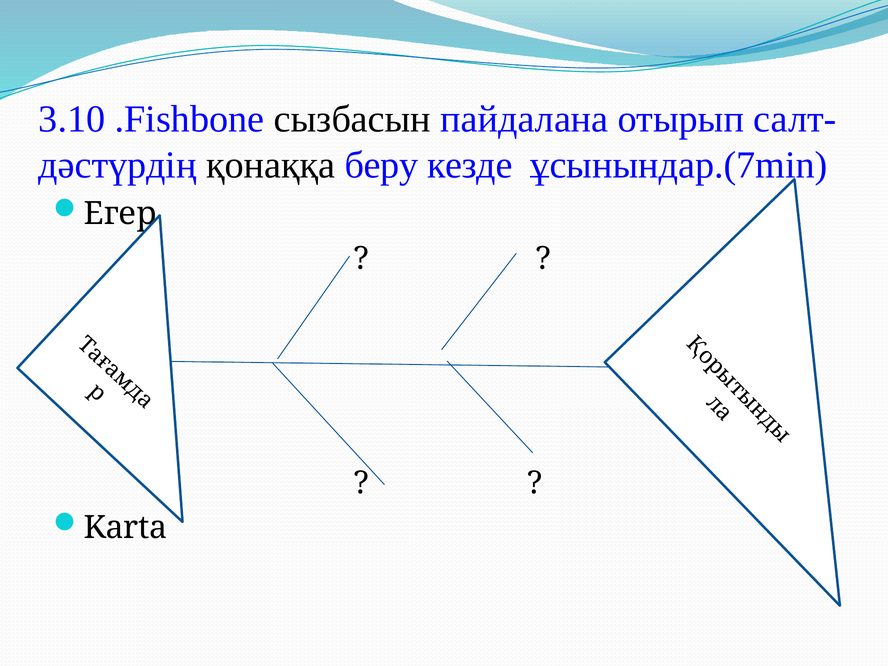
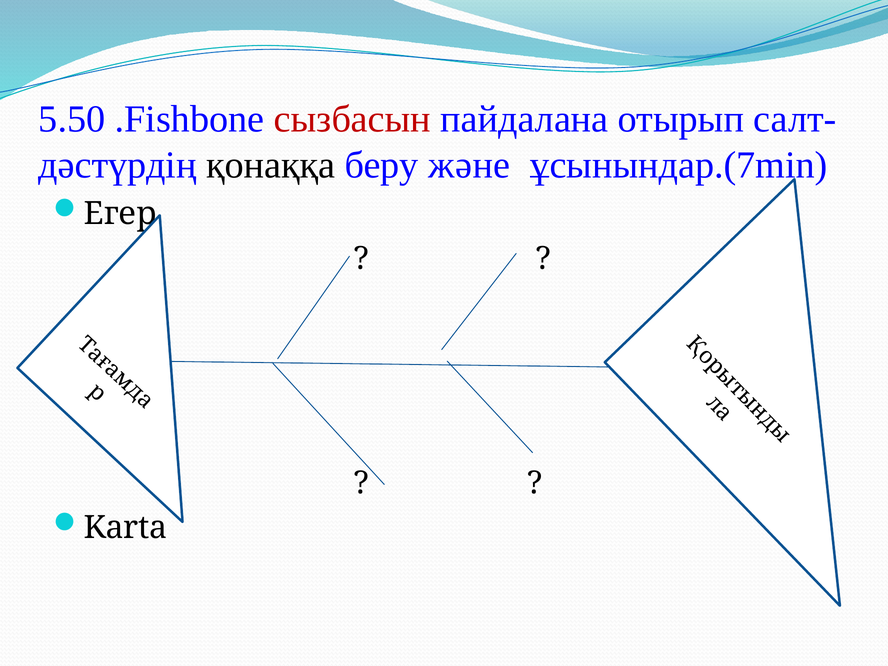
3.10: 3.10 -> 5.50 (72, 119)
сызбасын colour: black -> red (352, 119)
кезде: кезде -> және (469, 165)
